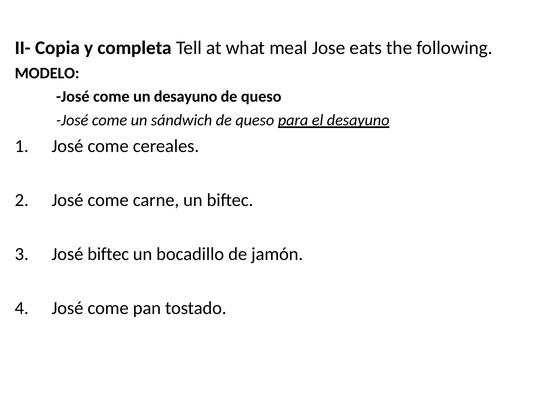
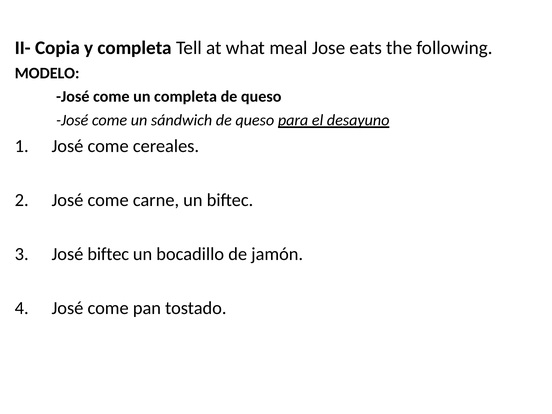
un desayuno: desayuno -> completa (186, 97)
